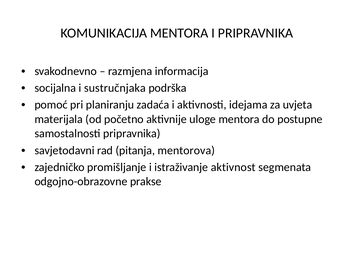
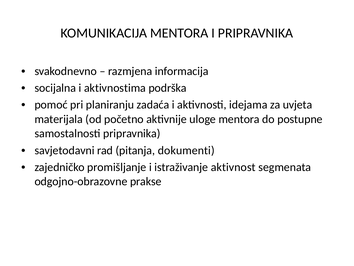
sustručnjaka: sustručnjaka -> aktivnostima (115, 88)
mentorova: mentorova -> dokumenti (186, 150)
